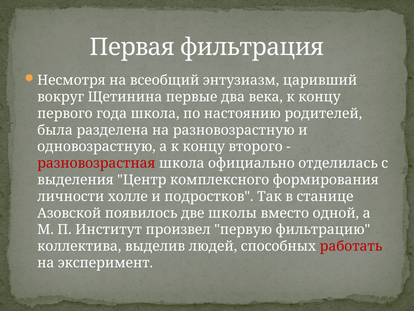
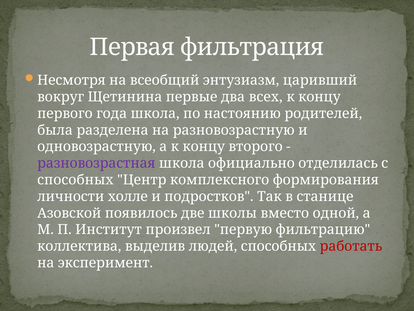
века: века -> всех (266, 97)
разновозрастная colour: red -> purple (96, 163)
выделения: выделения -> способных (75, 180)
